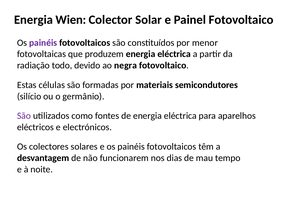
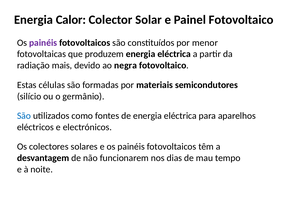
Wien: Wien -> Calor (71, 20)
todo: todo -> mais (62, 65)
São colour: purple -> blue (24, 116)
